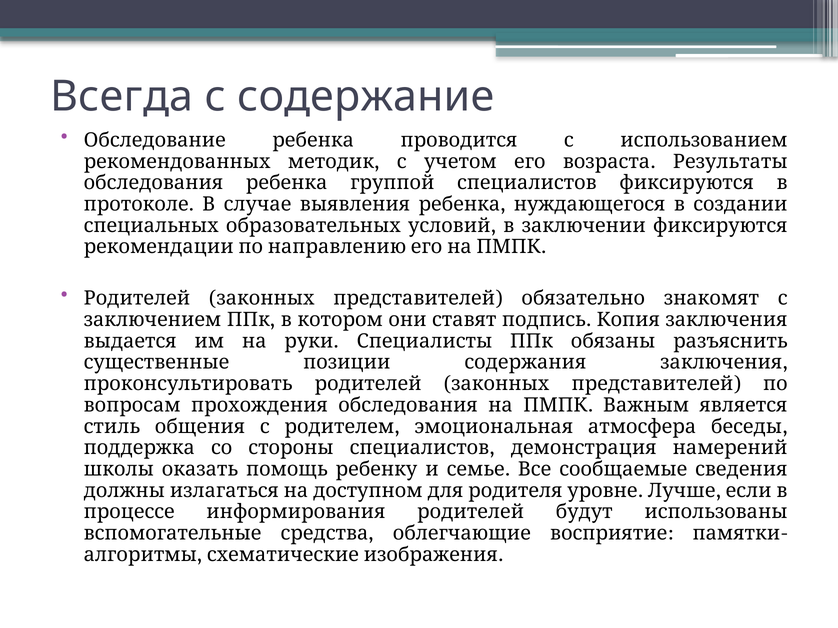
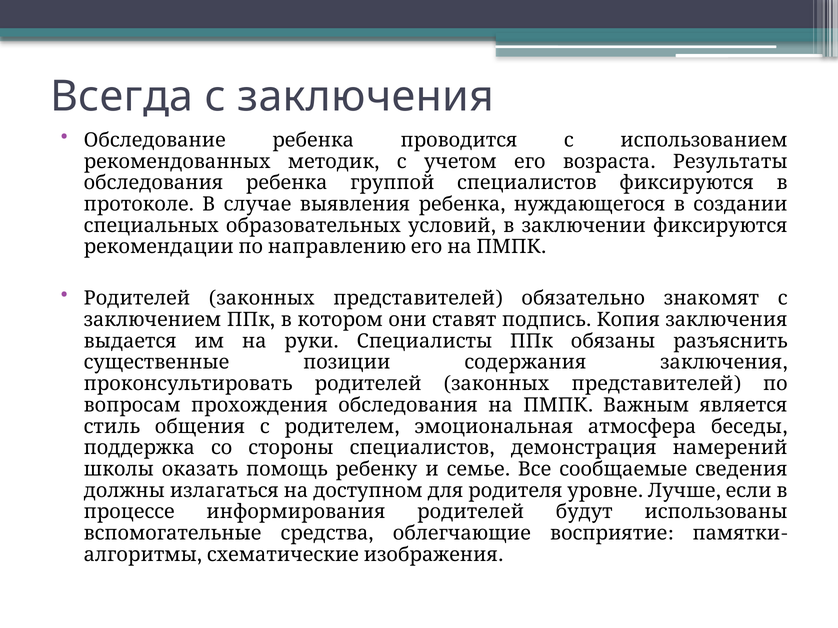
с содержание: содержание -> заключения (366, 96)
